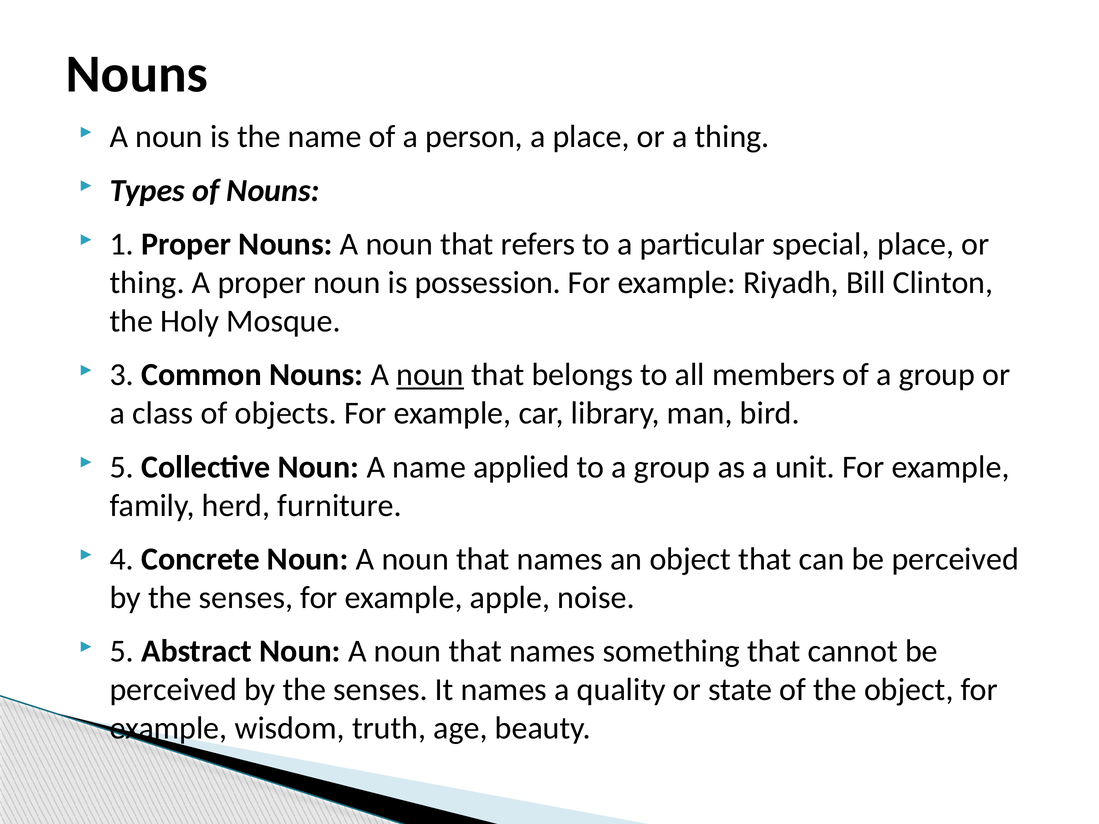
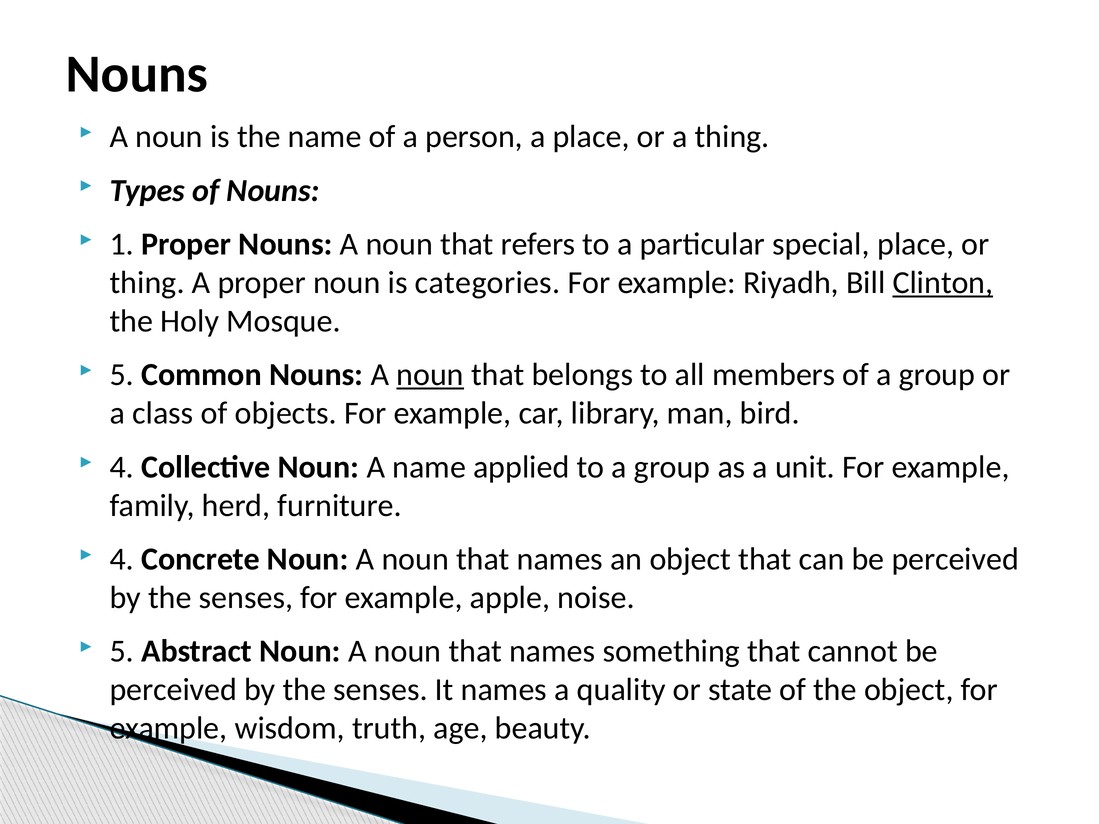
possession: possession -> categories (488, 283)
Clinton underline: none -> present (943, 283)
3: 3 -> 5 (122, 375)
5: 5 -> 4 (122, 467)
